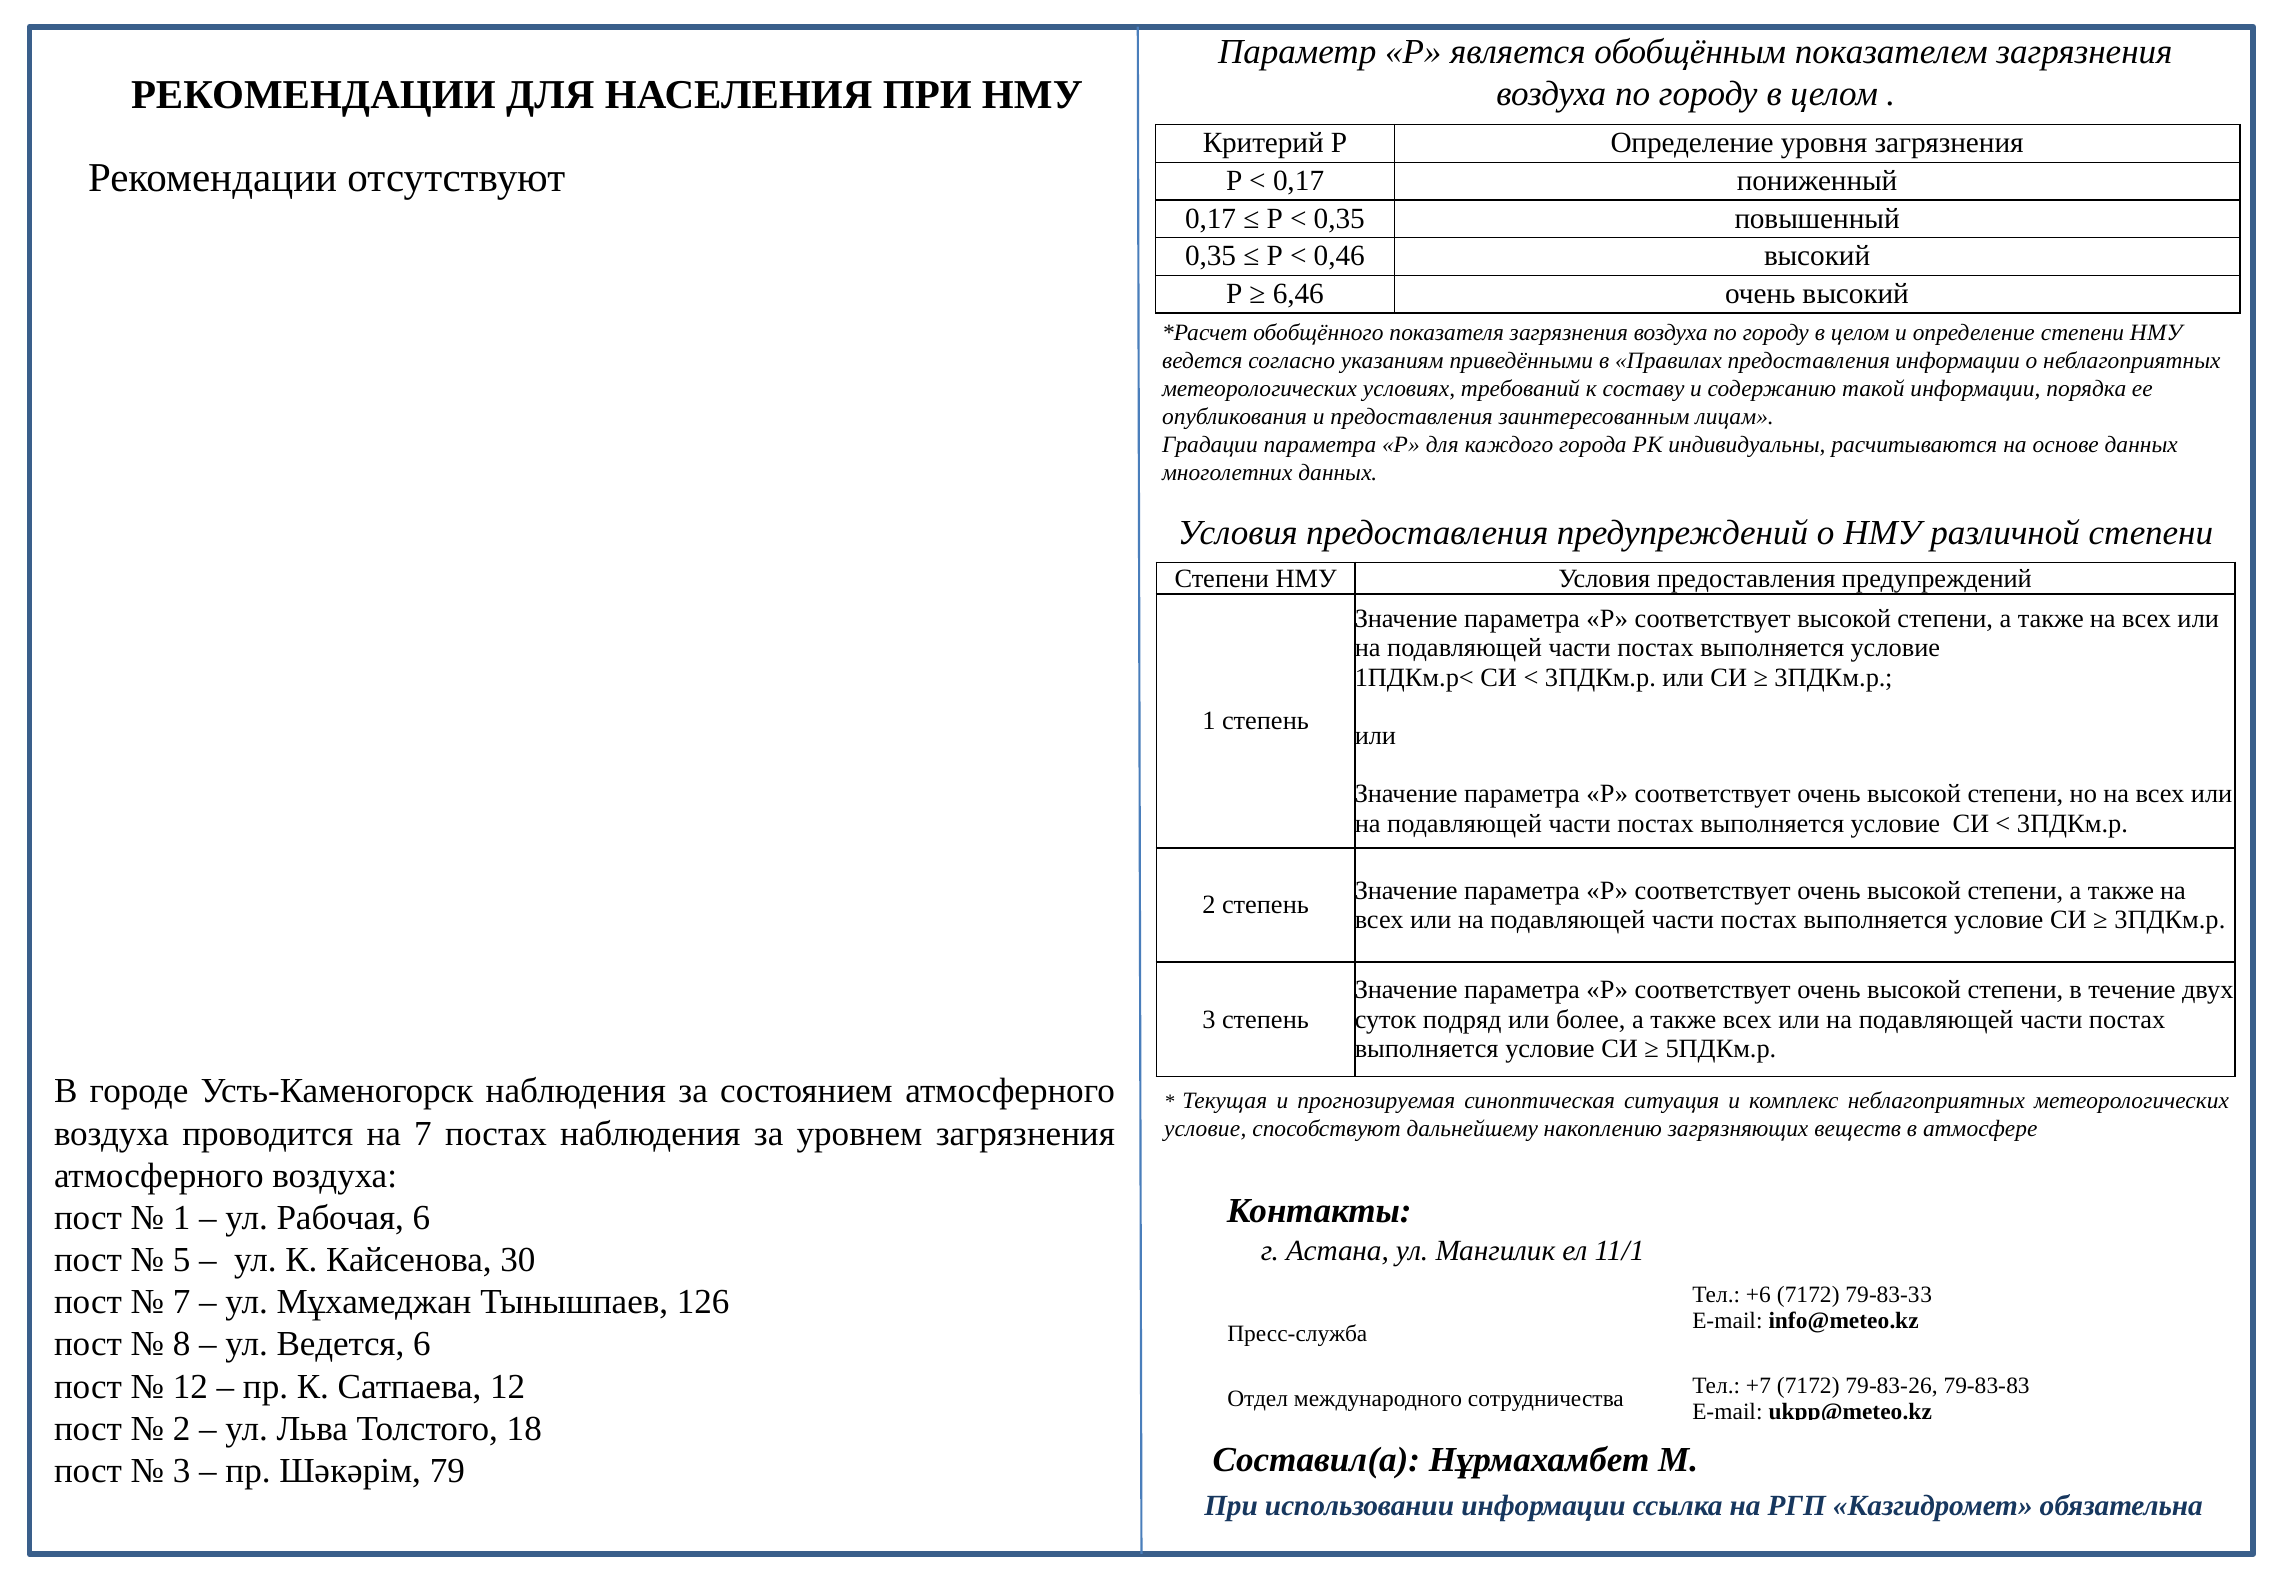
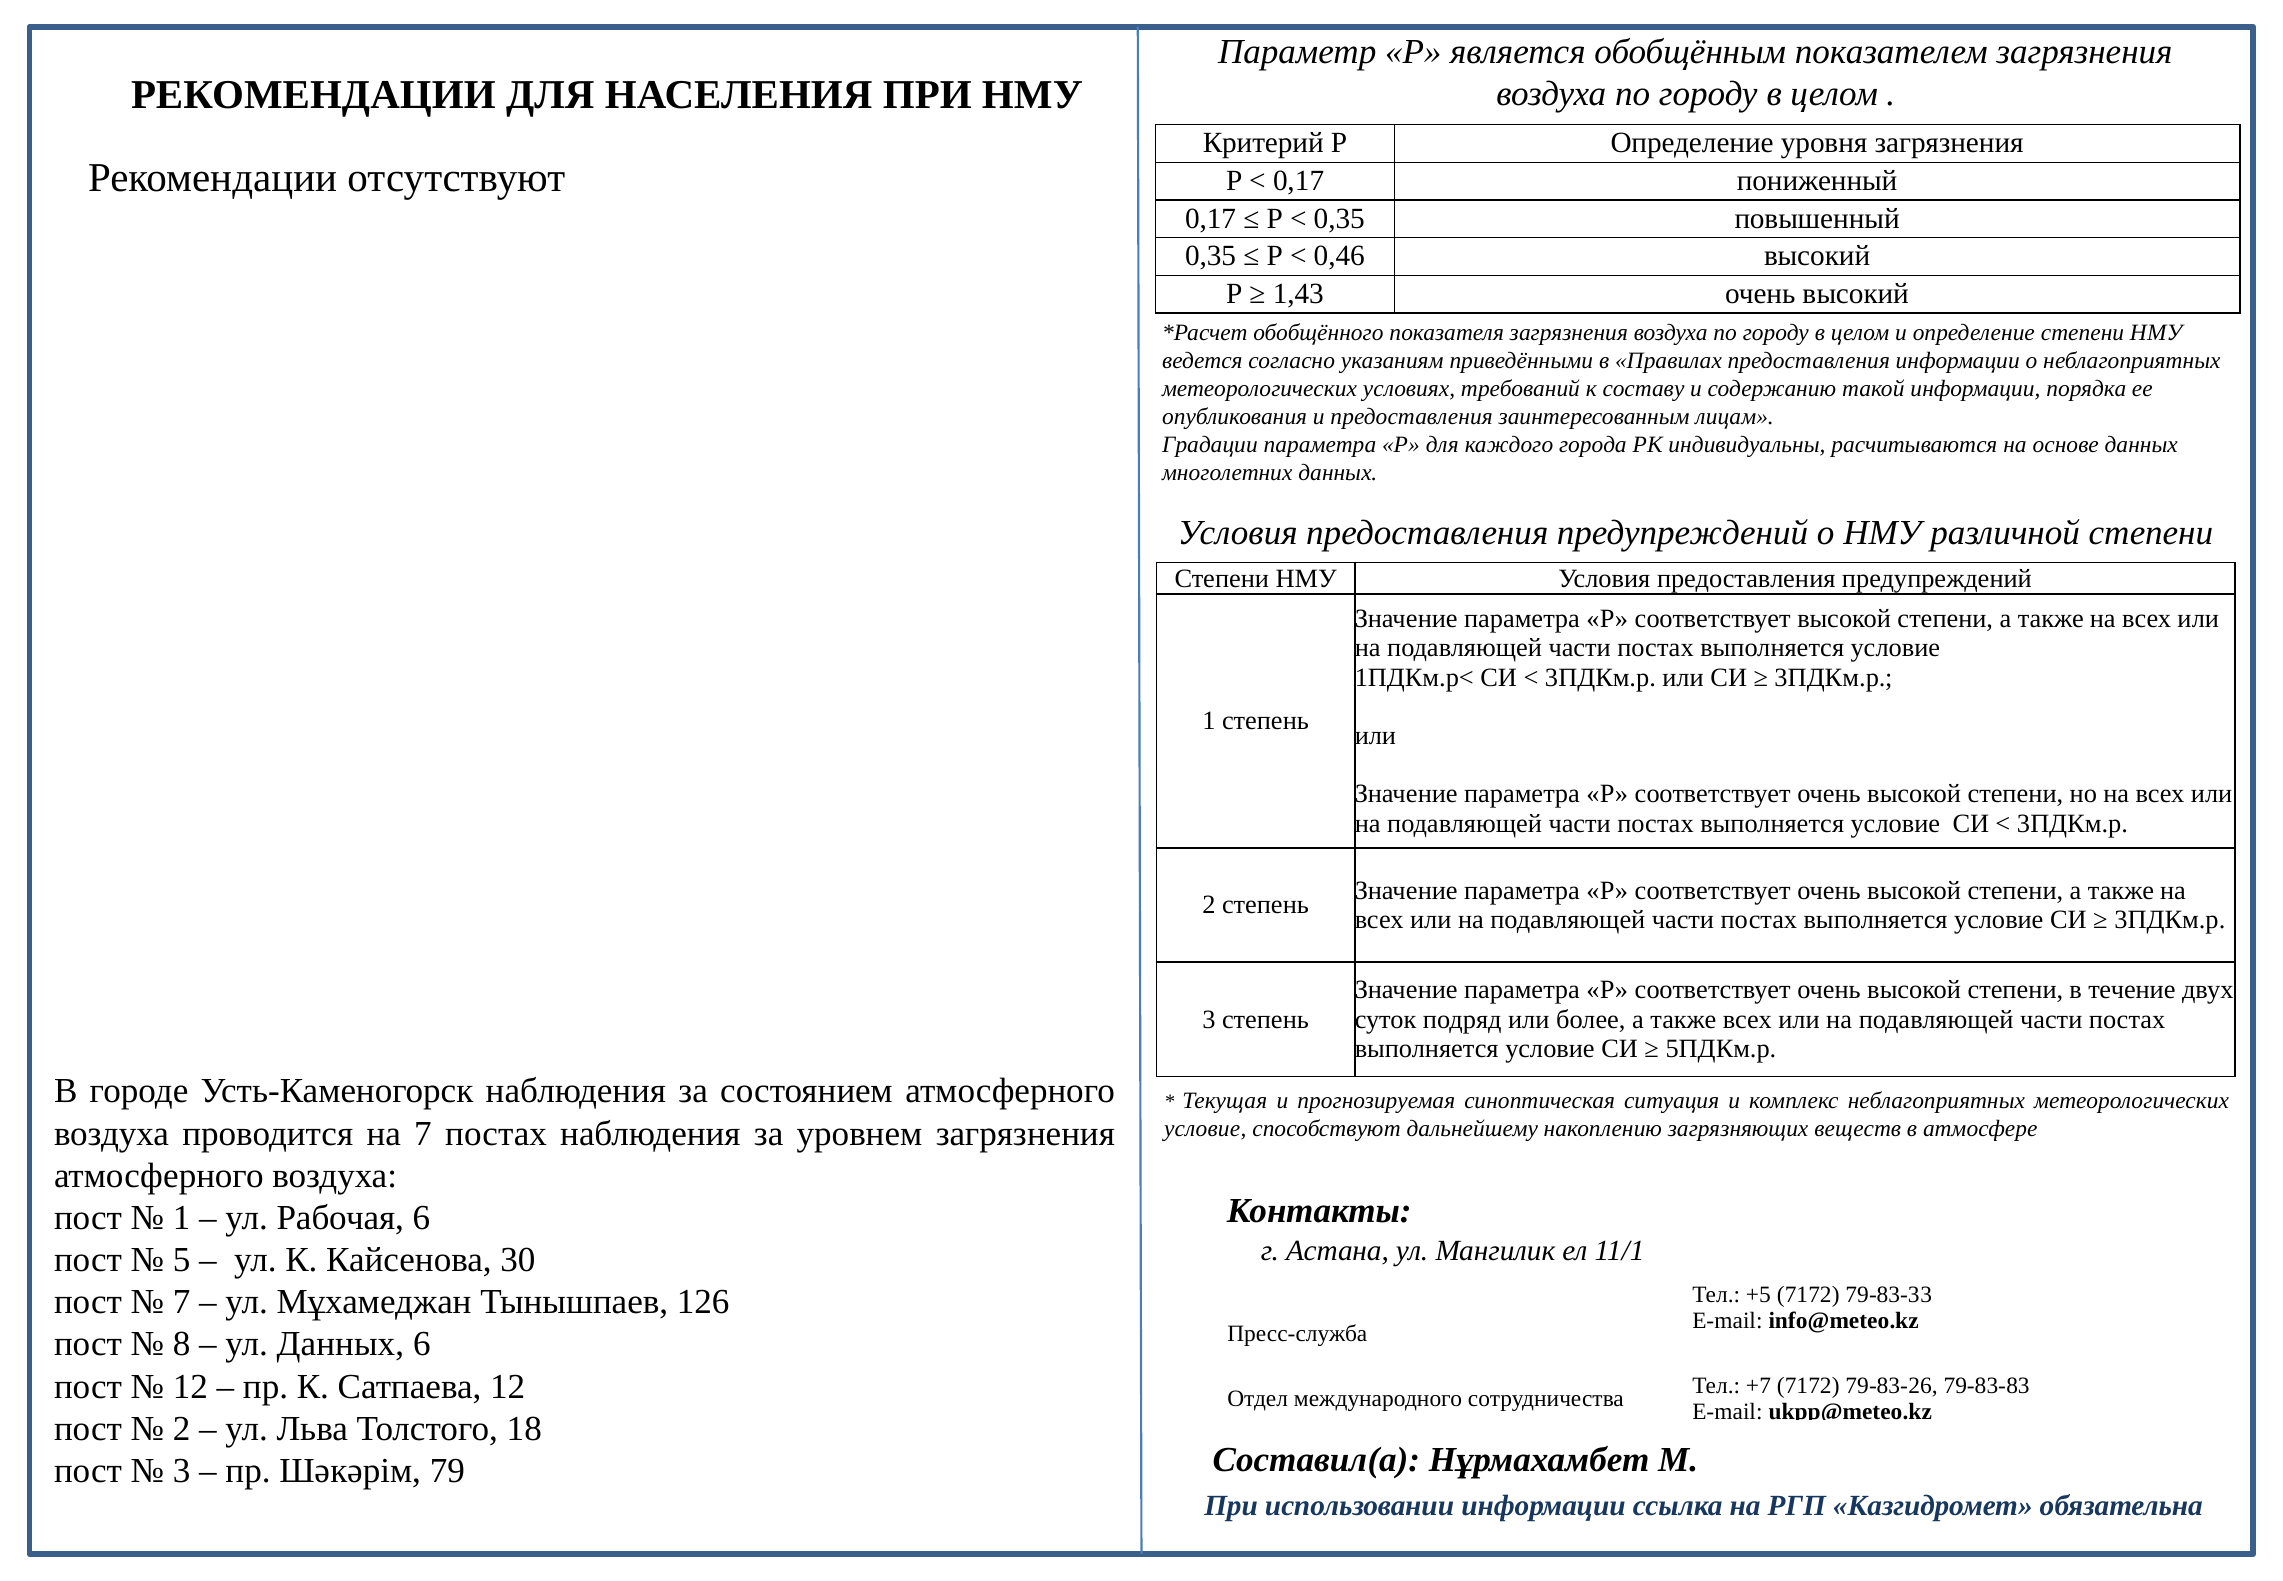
6,46: 6,46 -> 1,43 (1298, 294)
+6: +6 -> +5 (1758, 1294)
ул Ведется: Ведется -> Данных (340, 1344)
